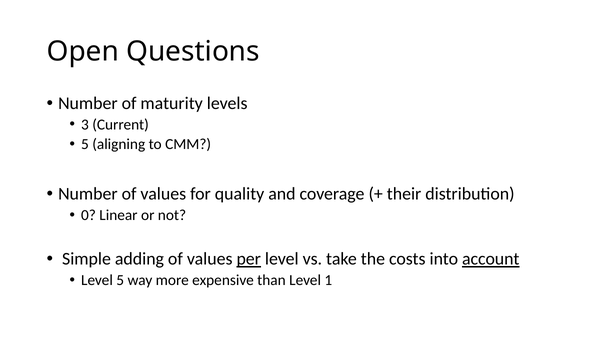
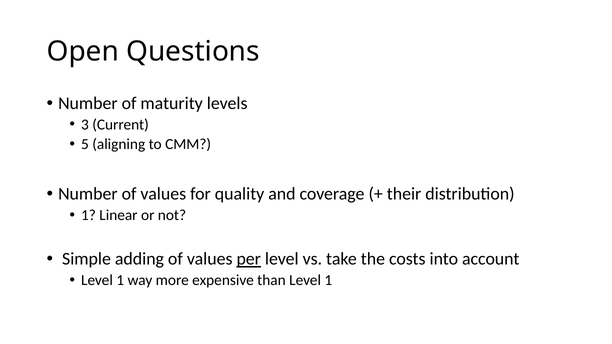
0: 0 -> 1 (88, 215)
account underline: present -> none (491, 259)
5: 5 -> 1 (120, 280)
